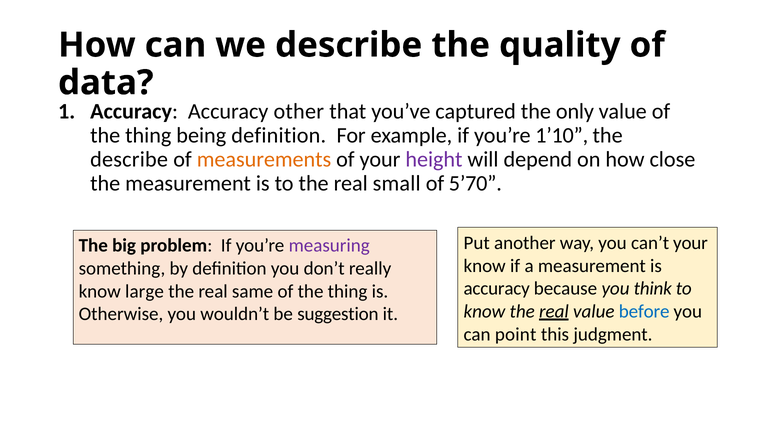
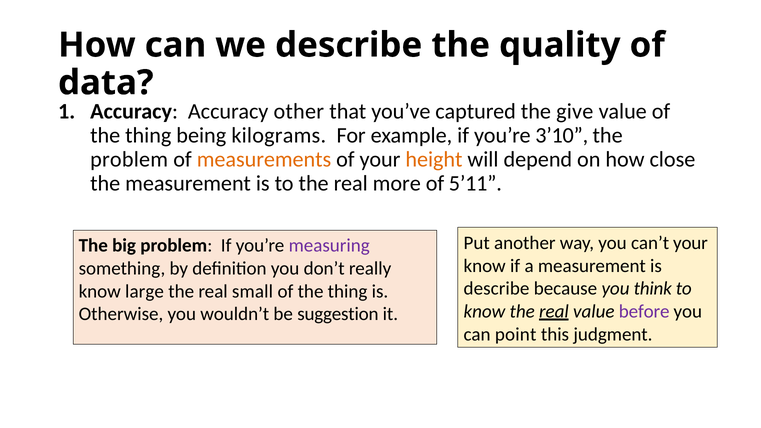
only: only -> give (575, 112)
being definition: definition -> kilograms (279, 136)
1’10: 1’10 -> 3’10 (562, 136)
describe: describe -> problem (129, 159)
height colour: purple -> orange (434, 159)
small: small -> more (397, 183)
5’70: 5’70 -> 5’11 (475, 183)
accuracy: accuracy -> describe (497, 289)
same: same -> small (253, 291)
before colour: blue -> purple (644, 311)
